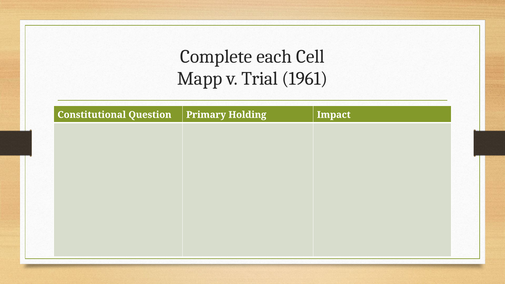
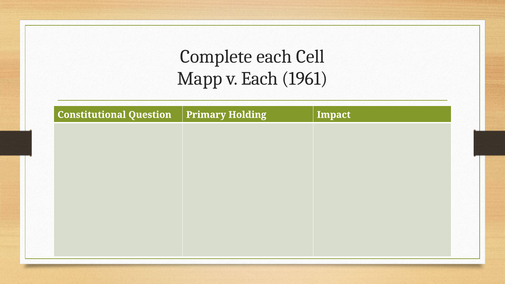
v Trial: Trial -> Each (260, 78)
